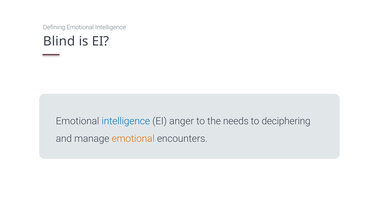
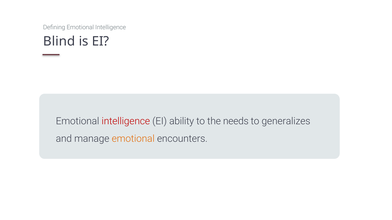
intelligence colour: blue -> red (126, 121)
anger: anger -> ability (182, 121)
deciphering: deciphering -> generalizes (286, 121)
